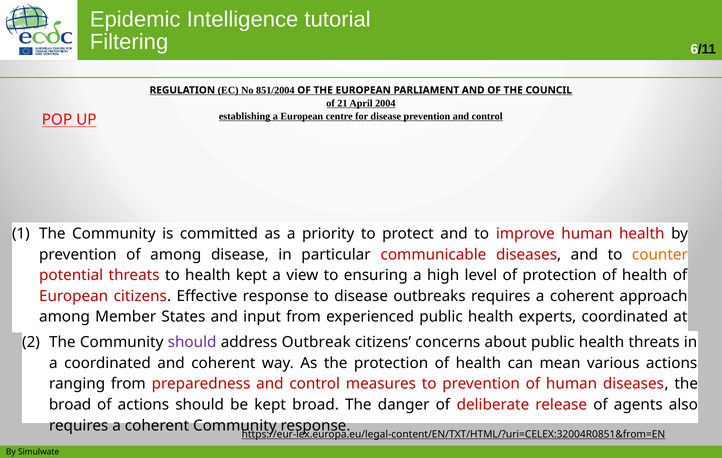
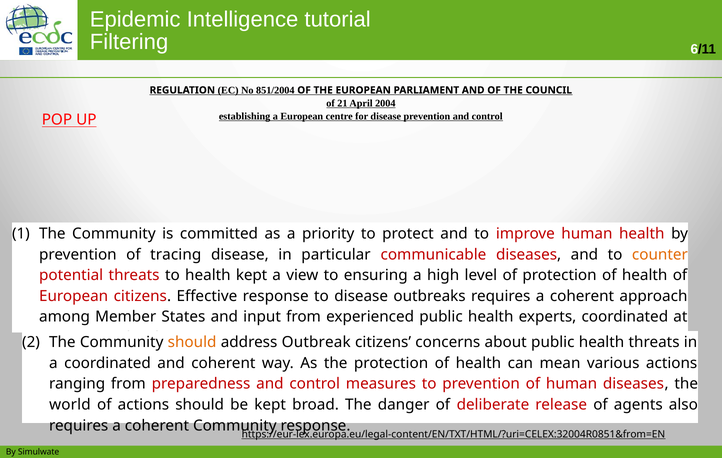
of among: among -> tracing (176, 255)
should colour: purple -> orange (192, 343)
broad: broad -> world (70, 405)
